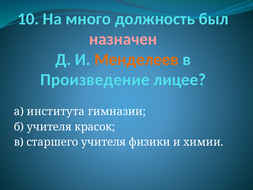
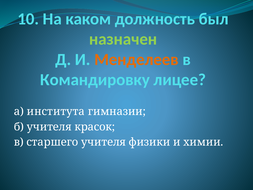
много: много -> каком (88, 19)
назначен colour: pink -> light green (123, 39)
Произведение: Произведение -> Командировку (95, 80)
